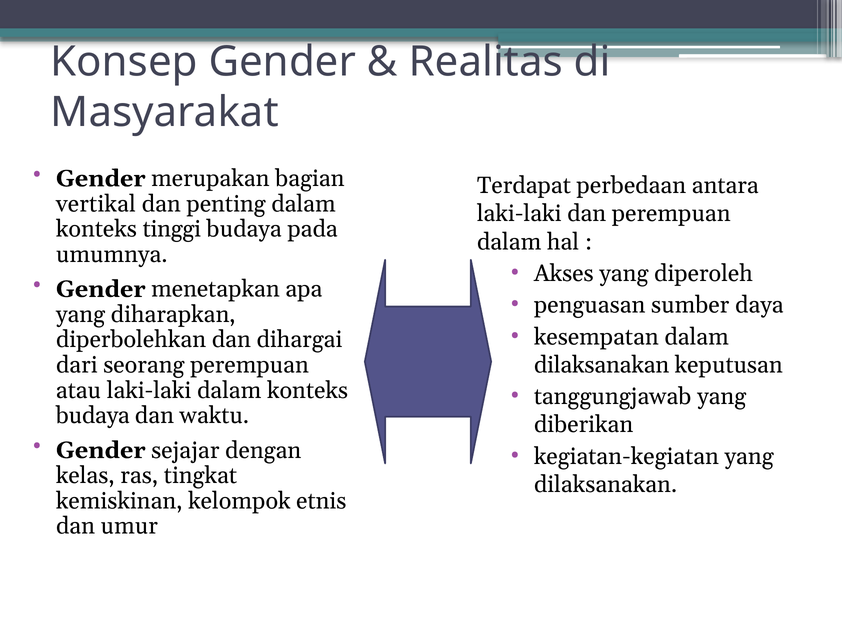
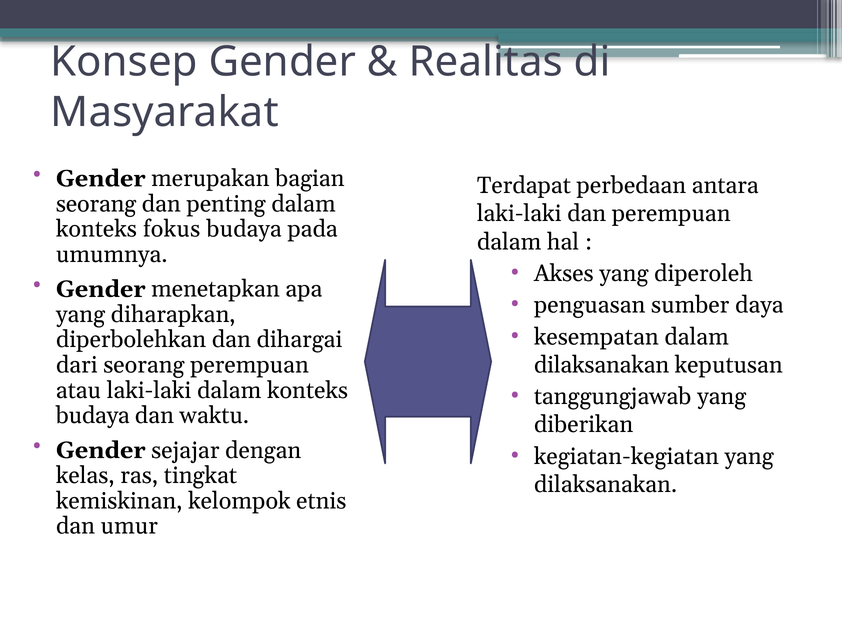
vertikal: vertikal -> seorang (96, 204)
tinggi: tinggi -> fokus (172, 229)
